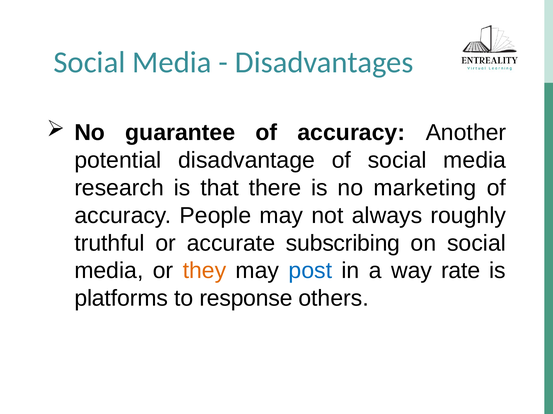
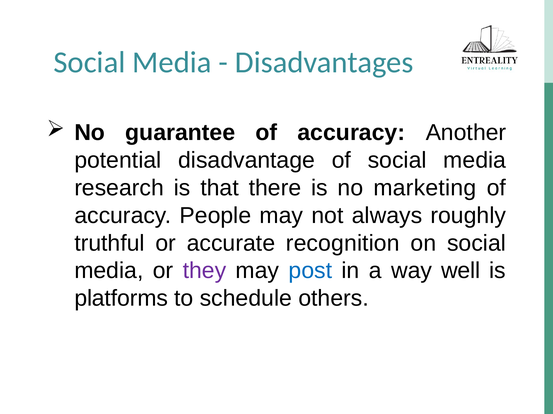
subscribing: subscribing -> recognition (343, 244)
they colour: orange -> purple (204, 271)
rate: rate -> well (461, 271)
response: response -> schedule (246, 299)
